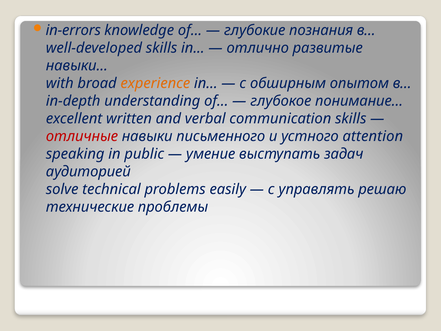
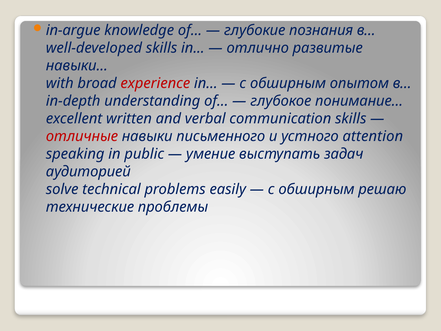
in-errors: in-errors -> in-argue (73, 30)
experience colour: orange -> red (155, 83)
управлять: управлять -> обширным (316, 189)
